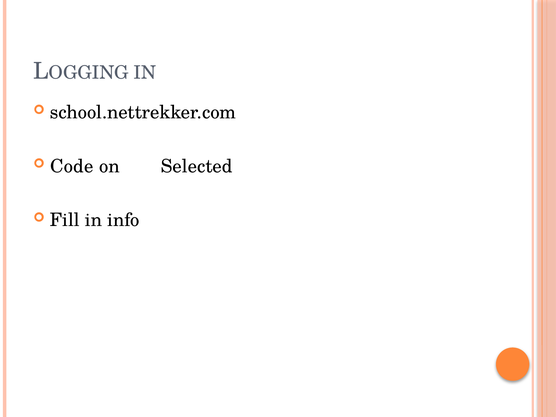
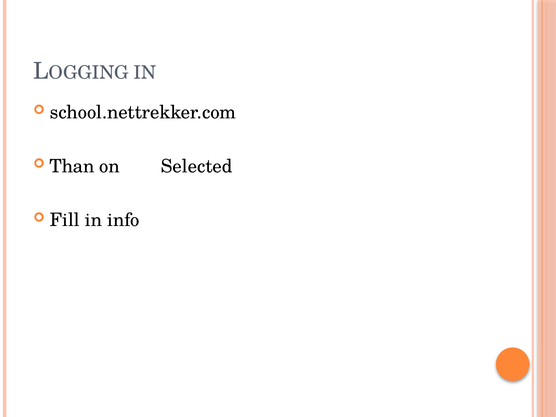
Code: Code -> Than (72, 166)
